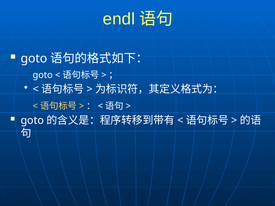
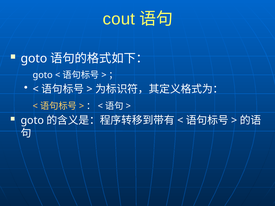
endl: endl -> cout (119, 19)
